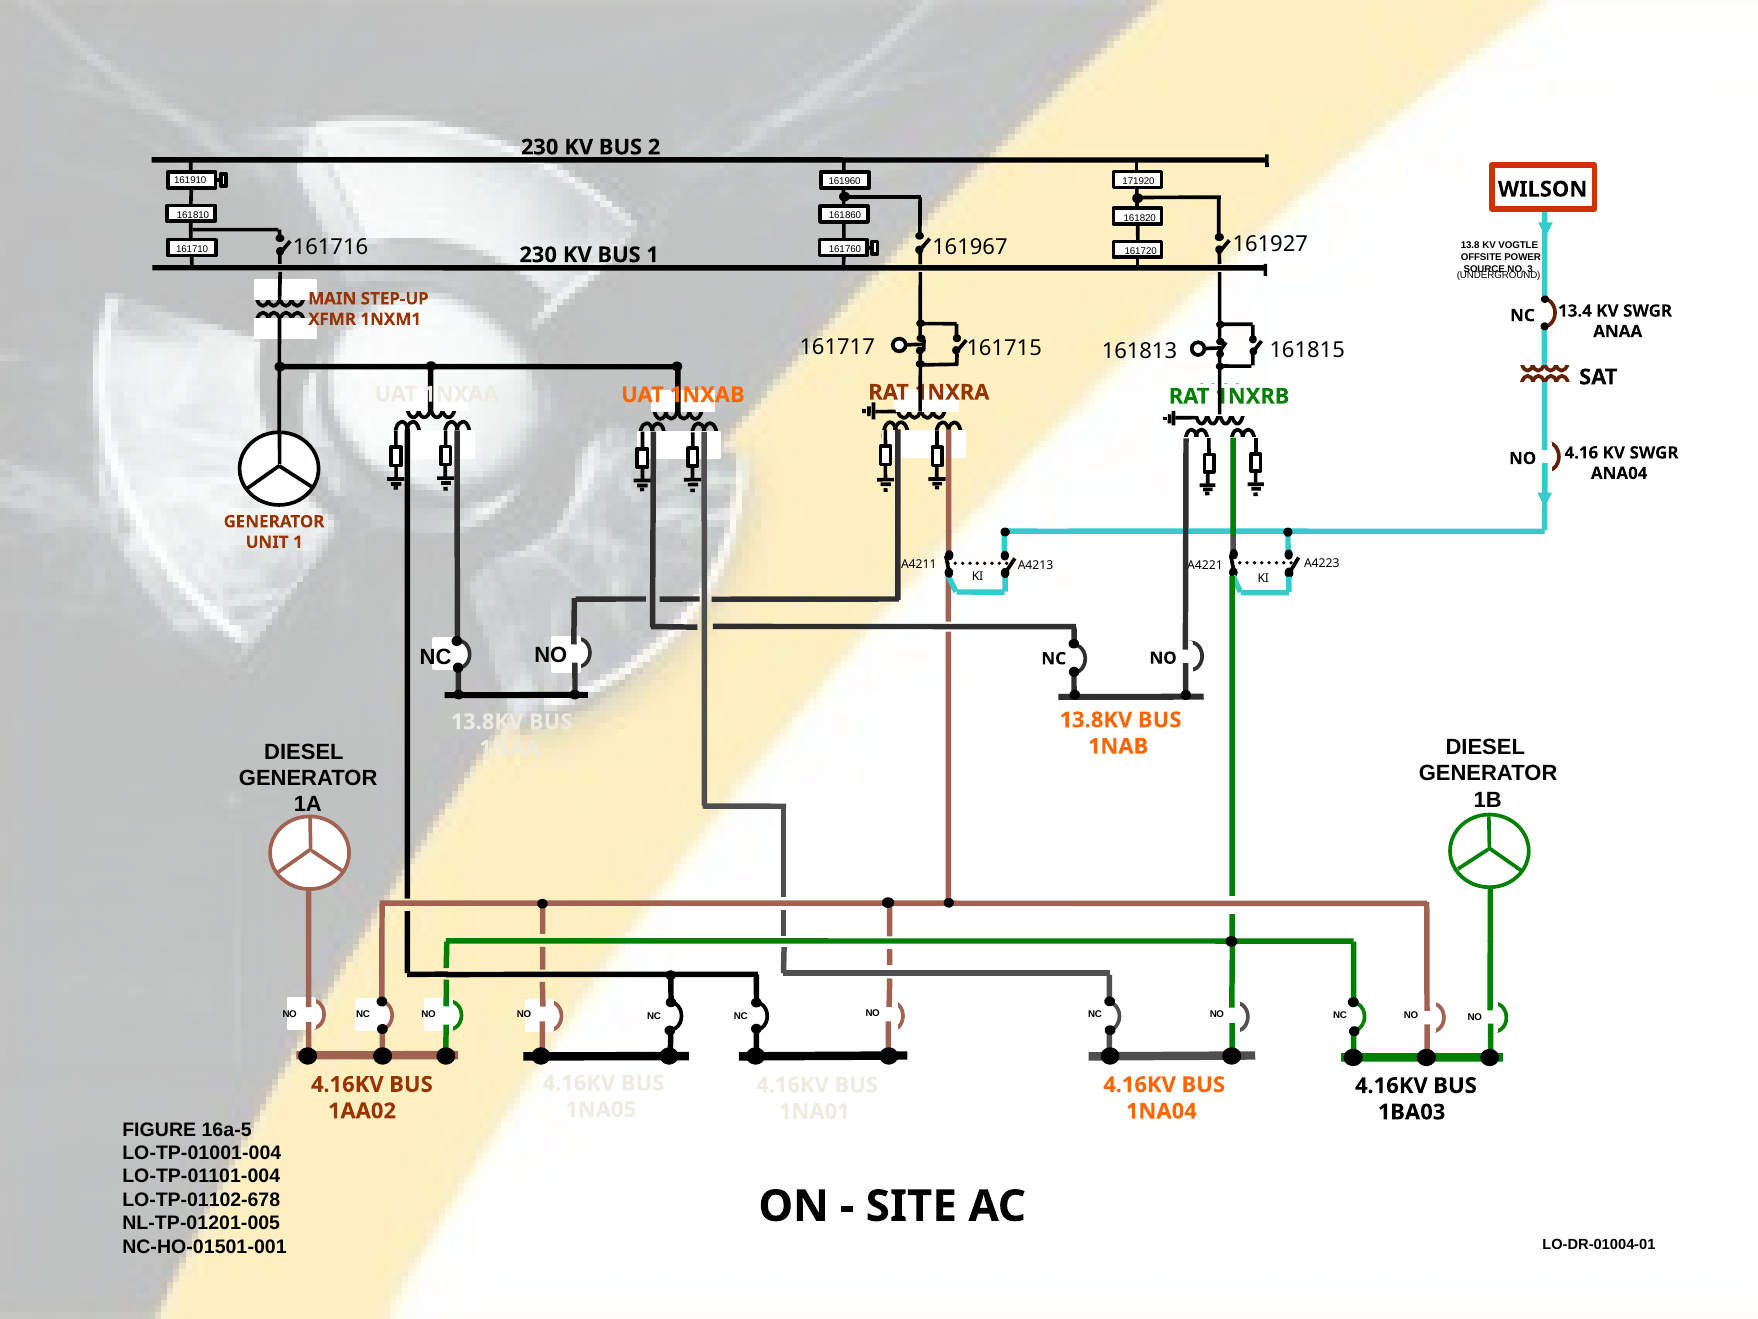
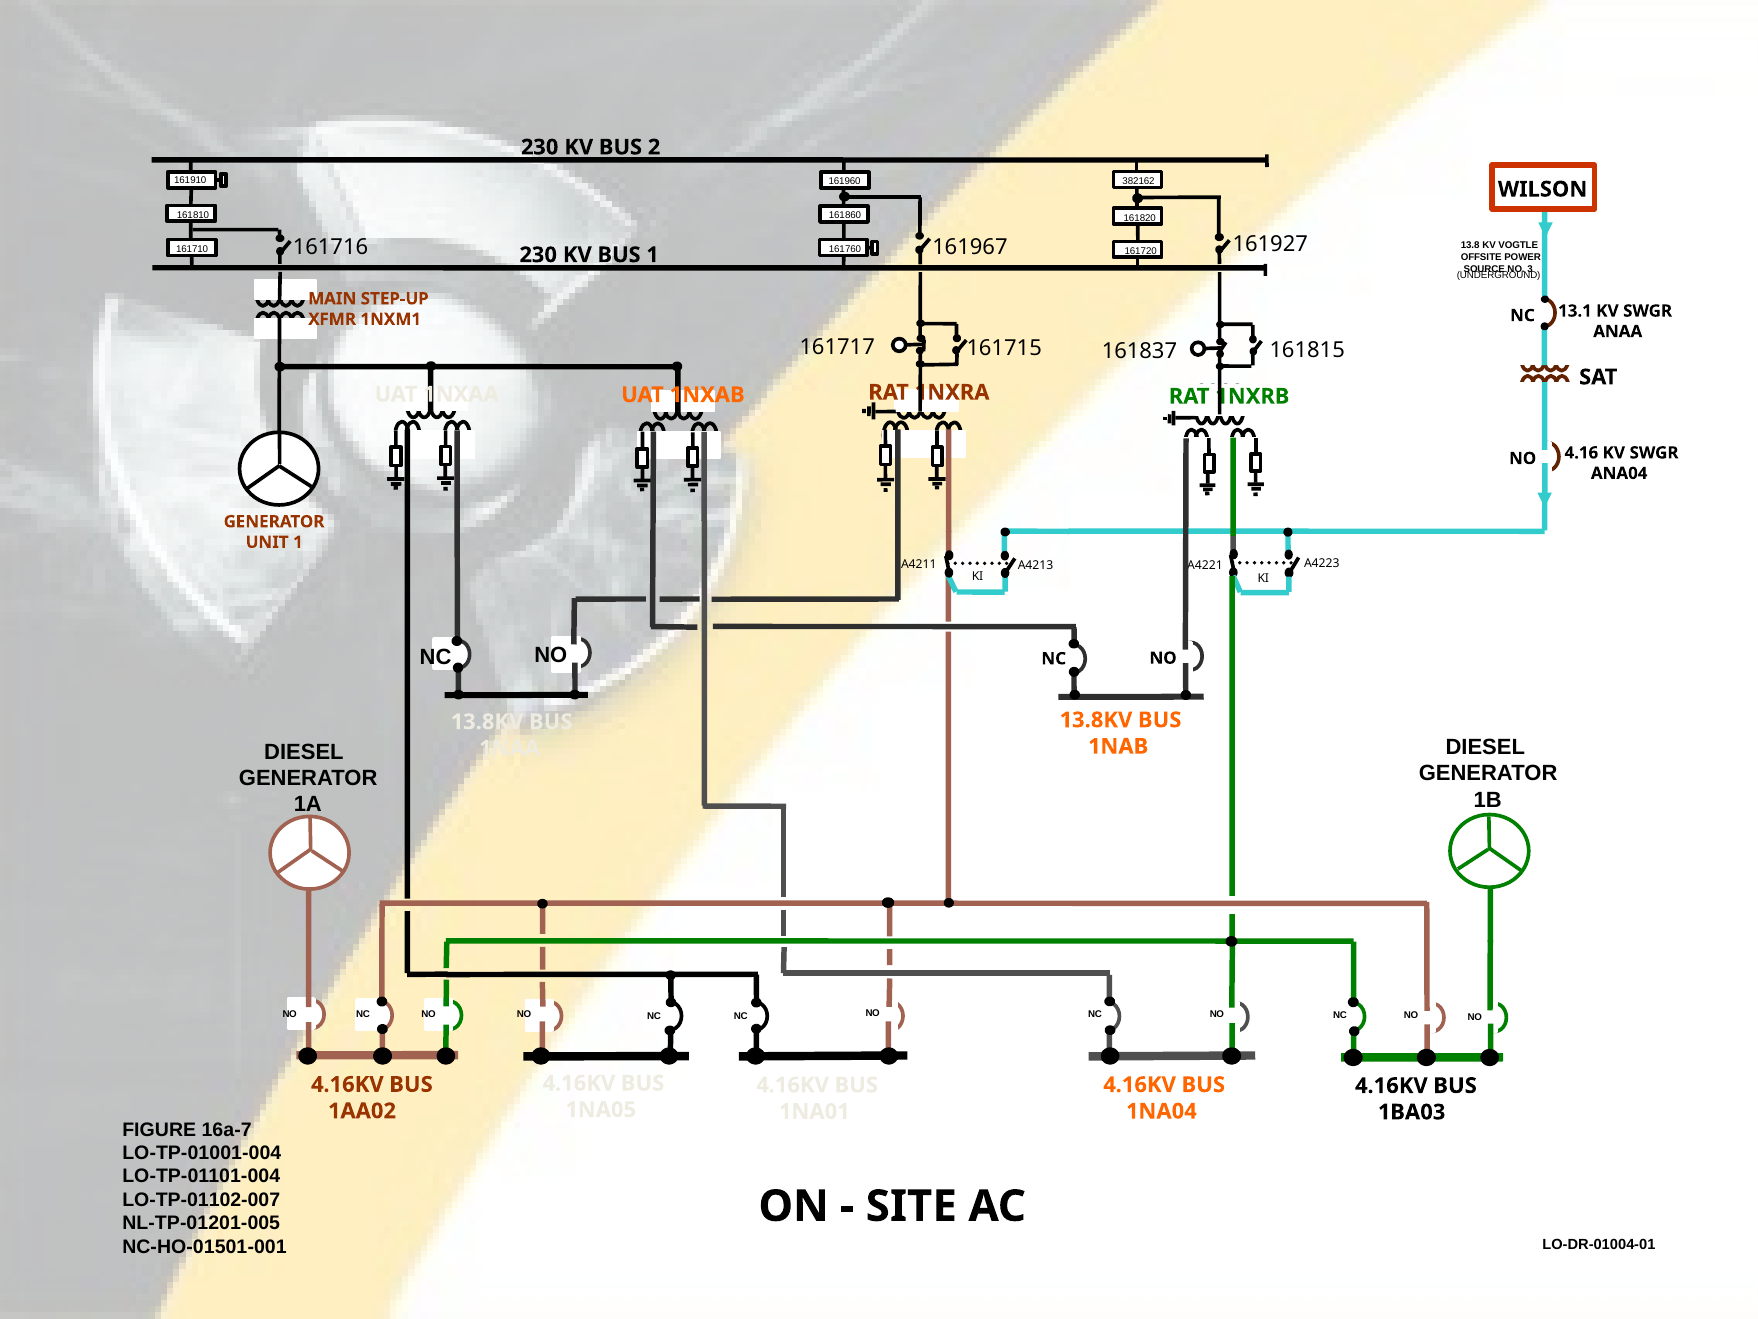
171920: 171920 -> 382162 (1139, 182)
13.4: 13.4 -> 13.1 (1575, 311)
161813: 161813 -> 161837 (1139, 351)
16a-5: 16a-5 -> 16a-7 (227, 1129)
LO-TP-01102-678: LO-TP-01102-678 -> LO-TP-01102-007 (201, 1199)
